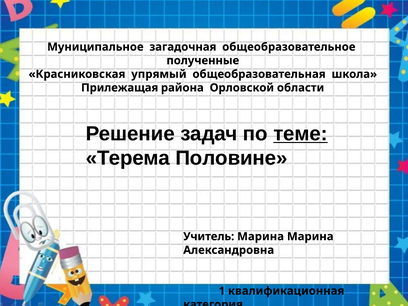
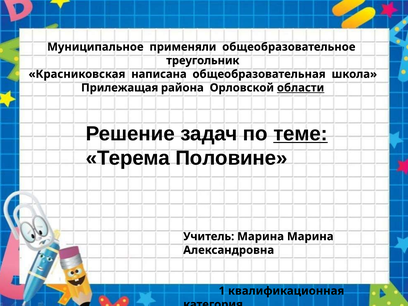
загадочная: загадочная -> применяли (183, 47)
полученные: полученные -> треугольник (203, 61)
упрямый: упрямый -> написана (159, 74)
области underline: none -> present (301, 88)
